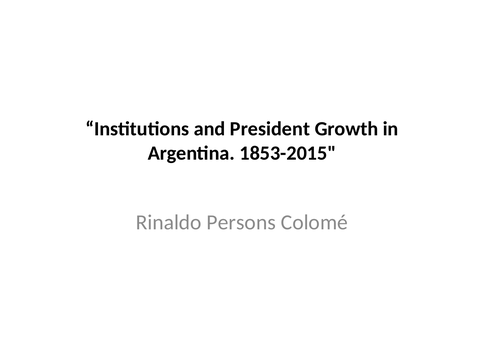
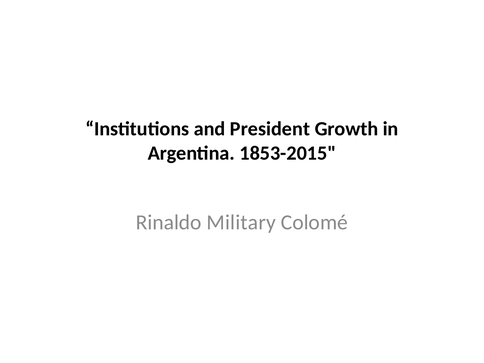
Persons: Persons -> Military (241, 223)
